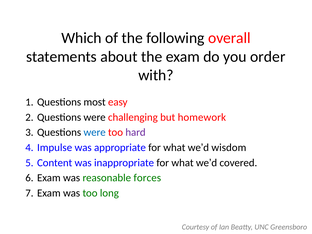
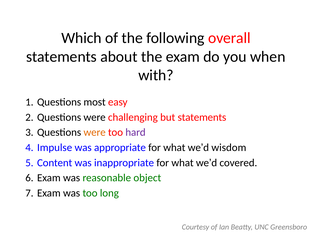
order: order -> when (268, 57)
but homework: homework -> statements (202, 117)
were colour: blue -> orange (95, 132)
forces: forces -> object (147, 178)
